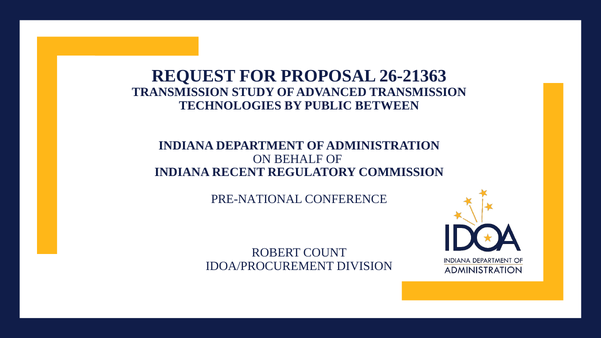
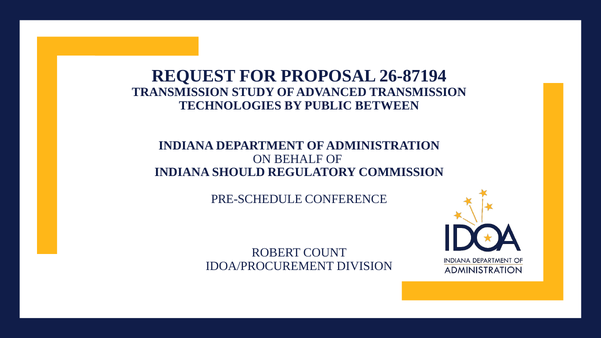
26-21363: 26-21363 -> 26-87194 (413, 76)
RECENT: RECENT -> SHOULD (239, 172)
PRE-NATIONAL: PRE-NATIONAL -> PRE-SCHEDULE (257, 199)
